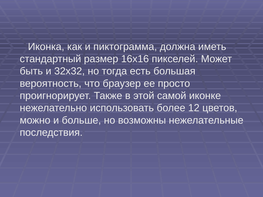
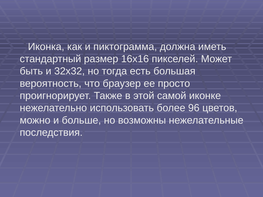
12: 12 -> 96 (194, 108)
